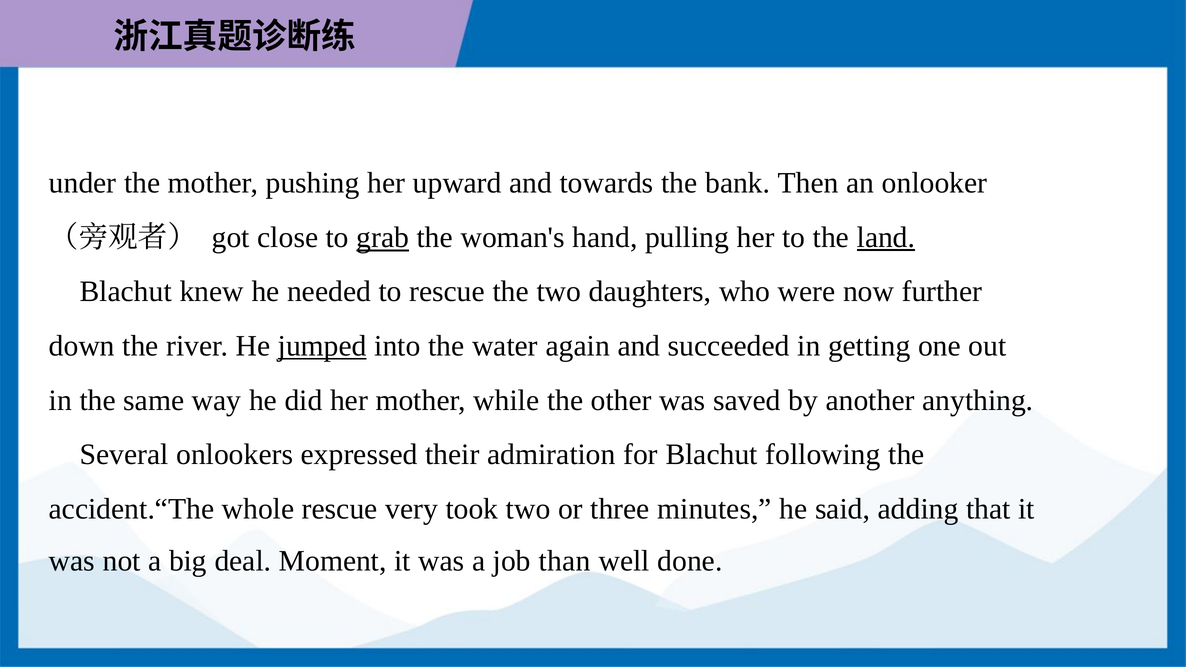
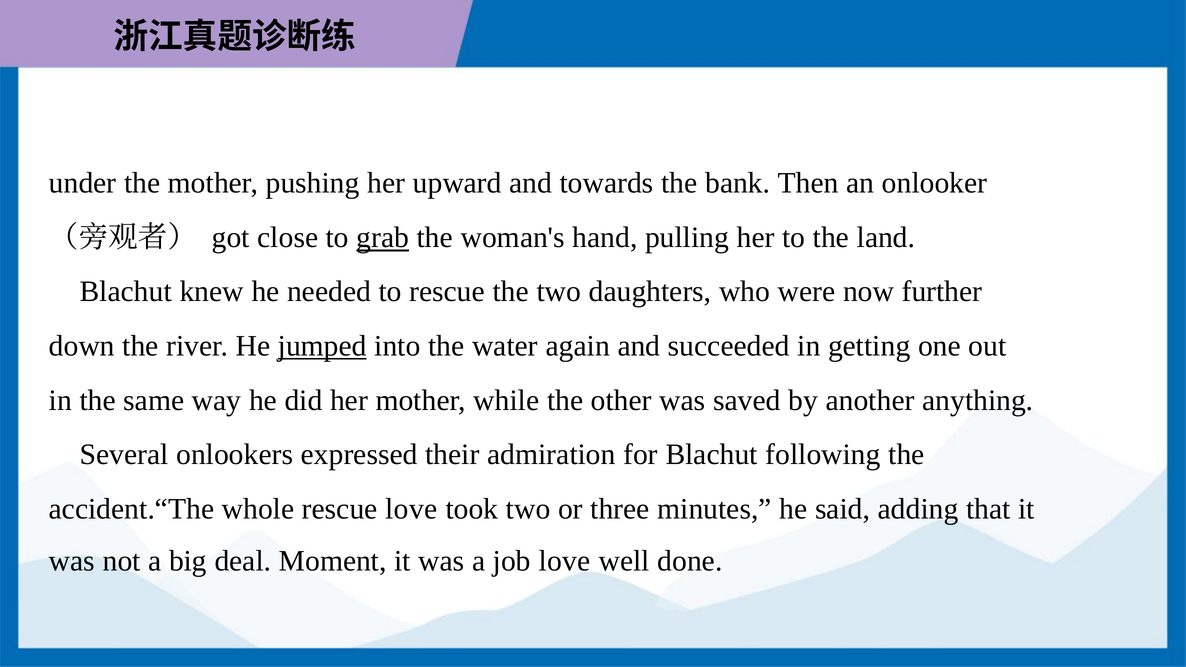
land underline: present -> none (886, 237)
rescue very: very -> love (411, 509)
job than: than -> love (565, 561)
